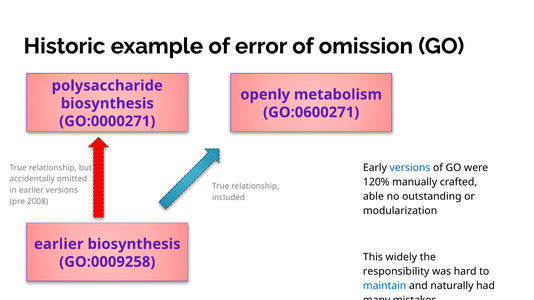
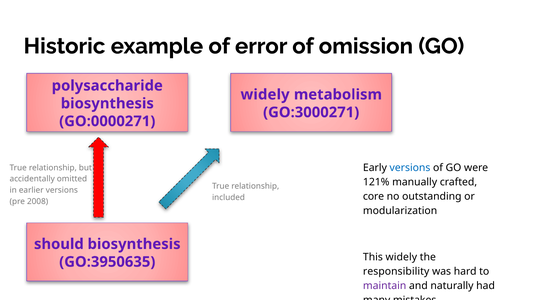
openly: openly -> widely (265, 95)
GO:0600271: GO:0600271 -> GO:3000271 (311, 112)
120%: 120% -> 121% (376, 182)
able: able -> core (374, 197)
earlier: earlier -> should (59, 244)
GO:0009258: GO:0009258 -> GO:3950635 (107, 262)
maintain colour: blue -> purple (385, 286)
